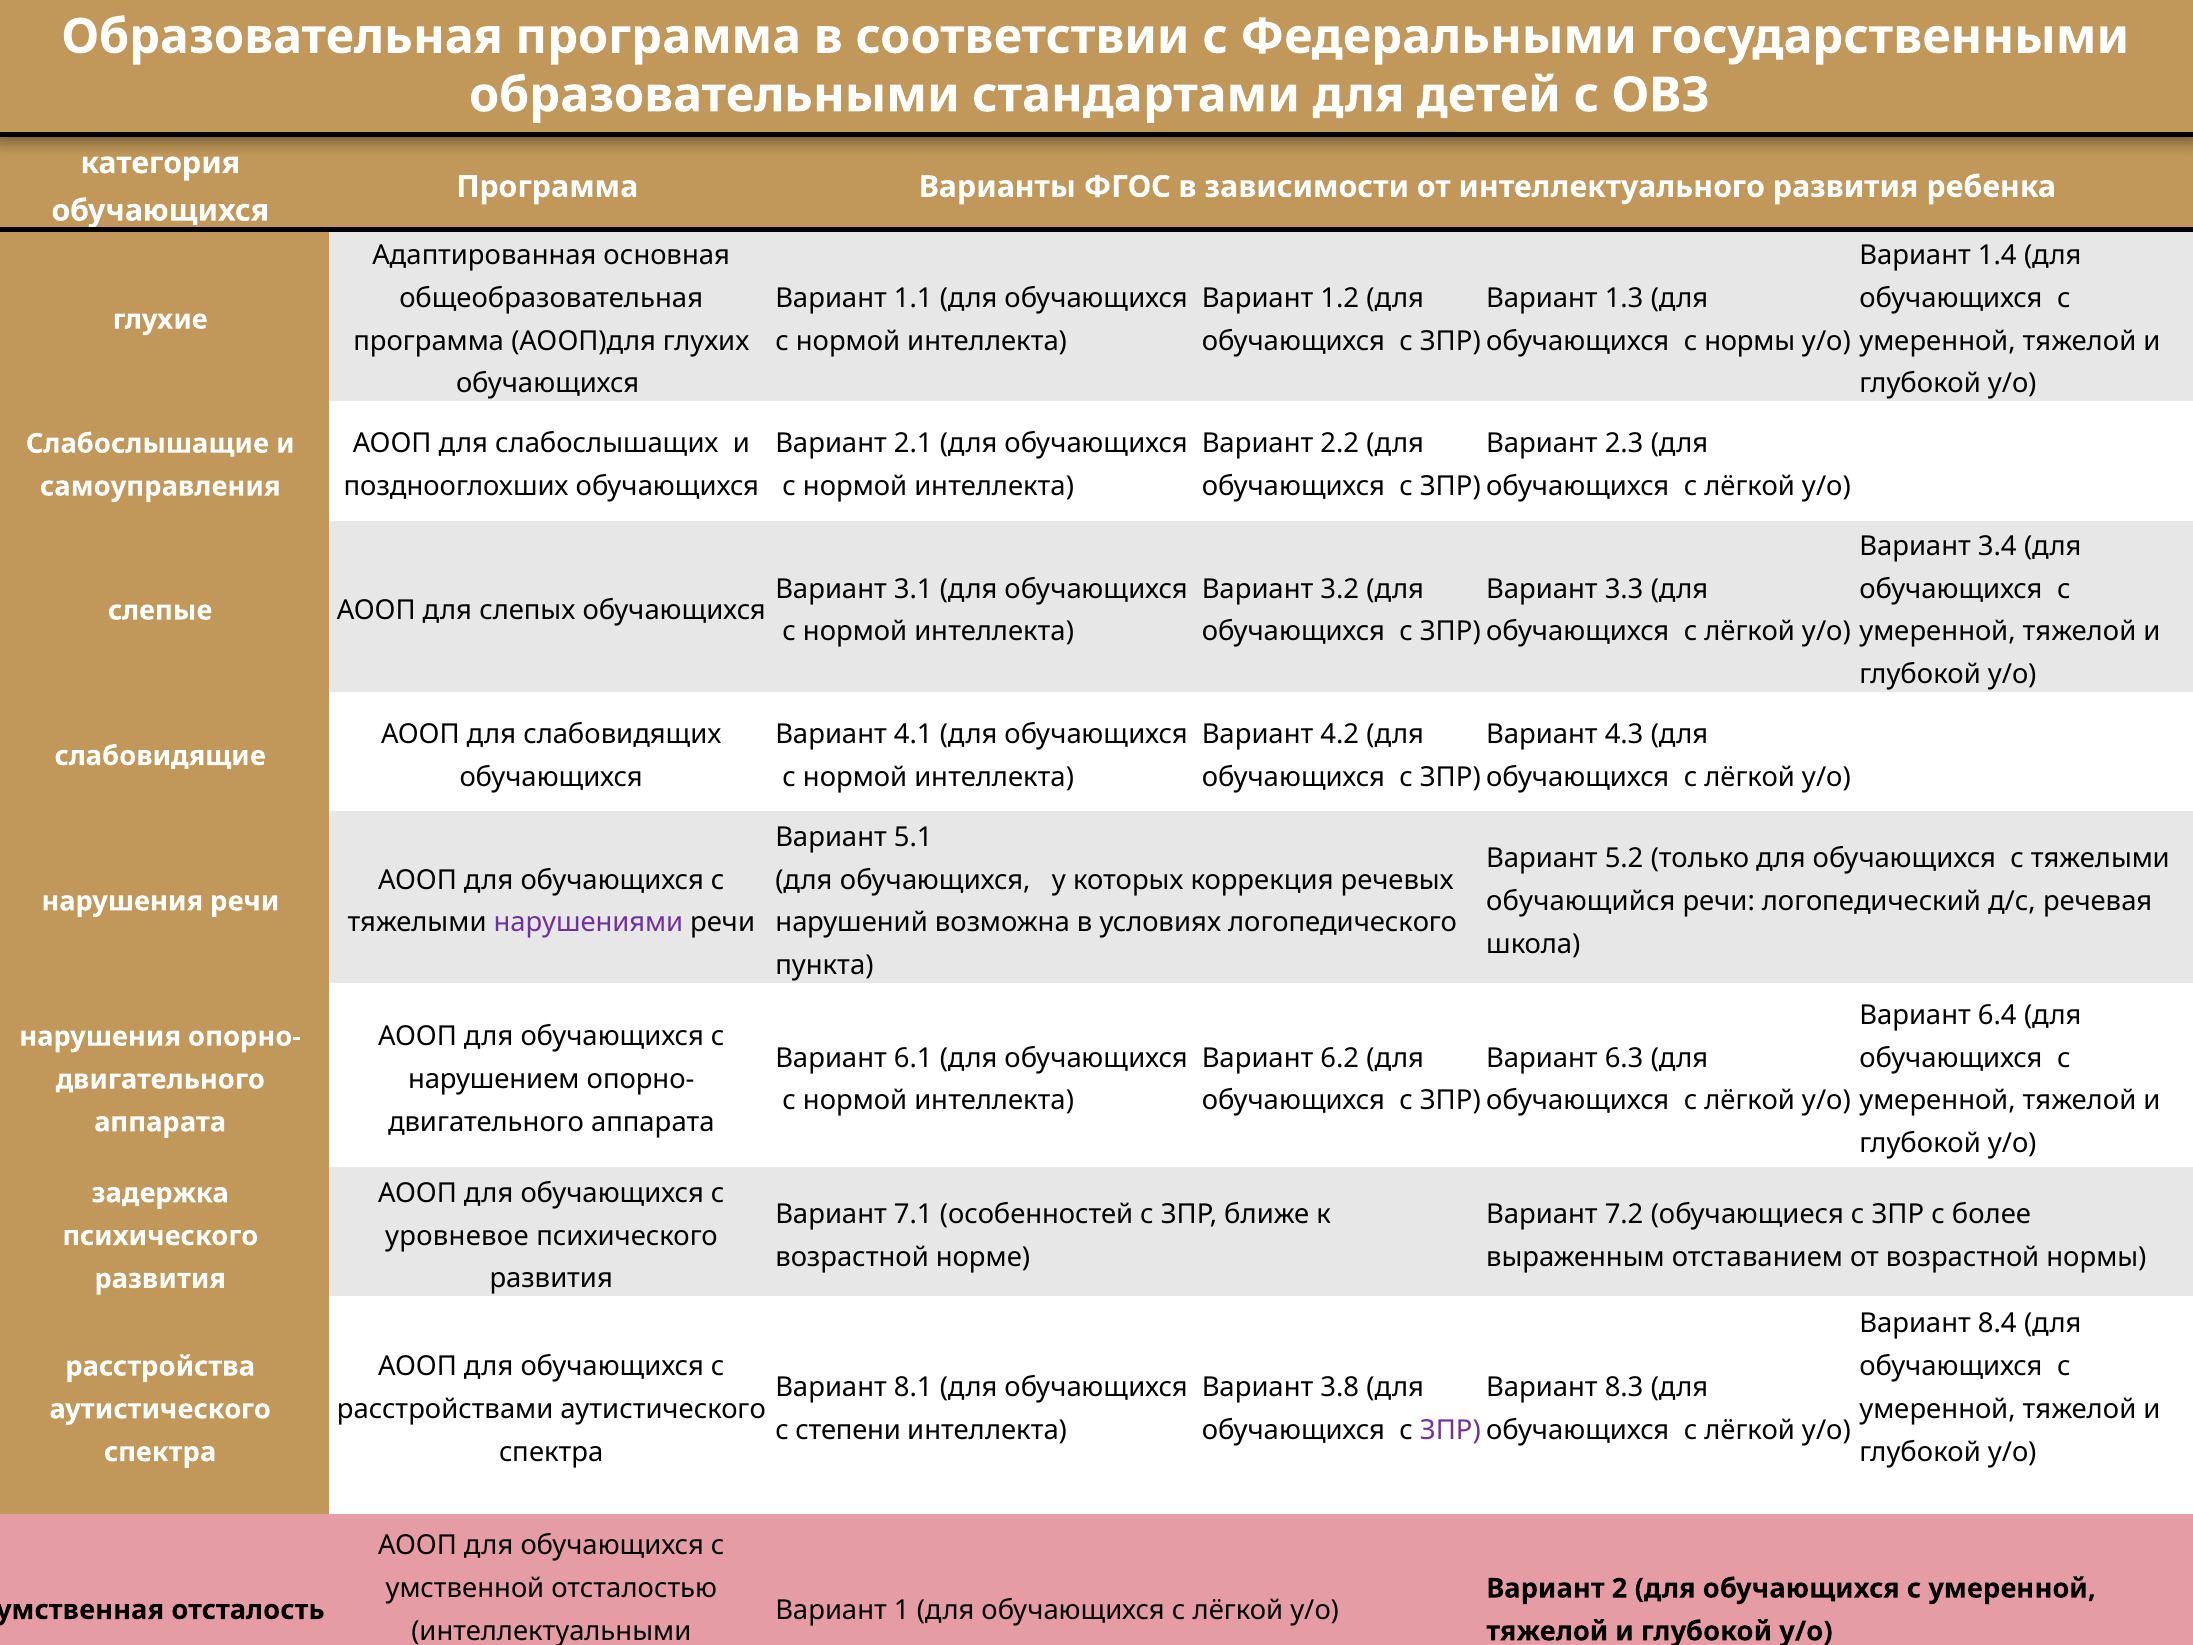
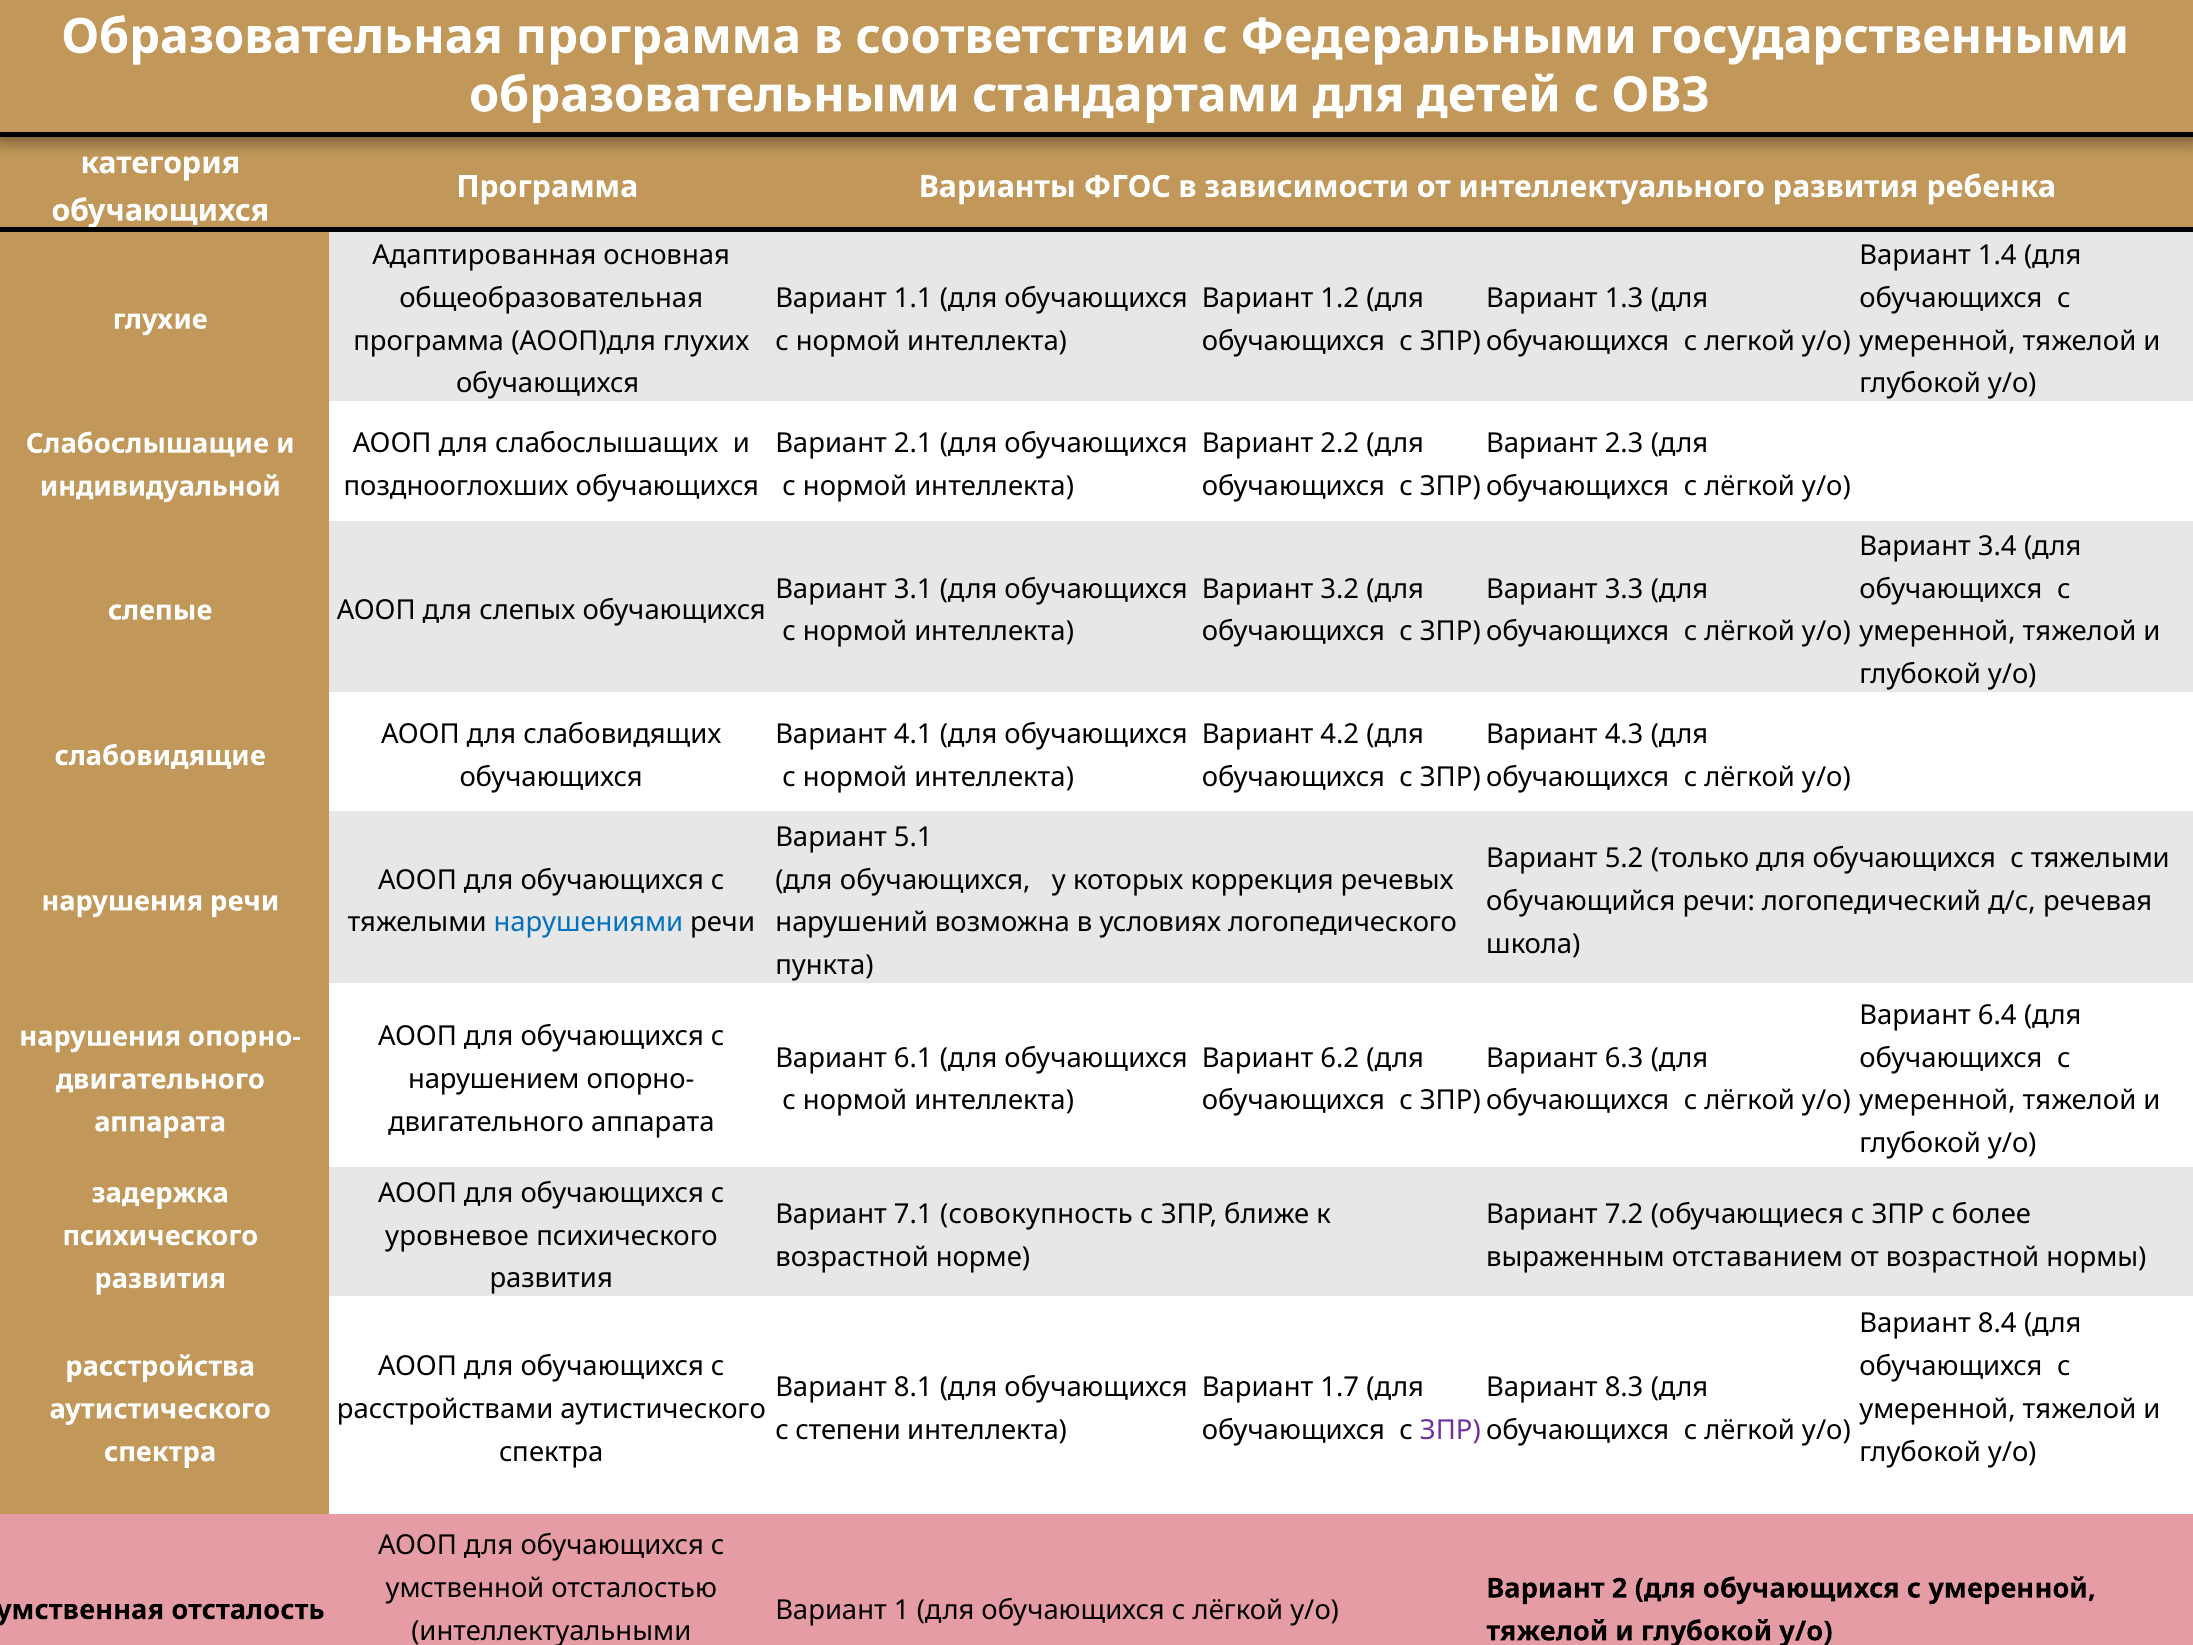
с нормы: нормы -> легкой (1750, 341)
самоуправления: самоуправления -> индивидуальной (160, 486)
нарушениями colour: purple -> blue (588, 923)
особенностей: особенностей -> совокупность (1036, 1214)
3.8: 3.8 -> 1.7 (1340, 1388)
